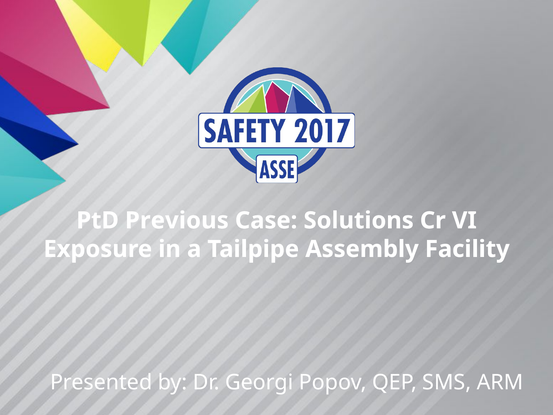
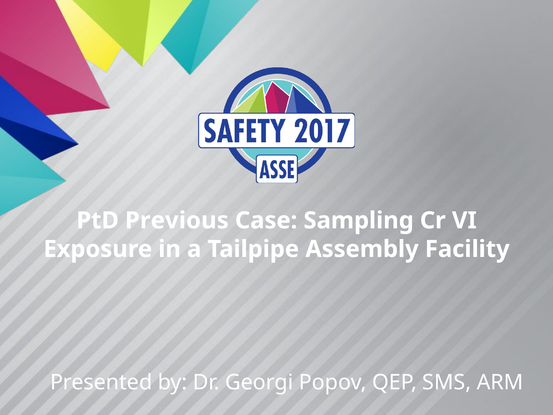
Solutions: Solutions -> Sampling (359, 220)
